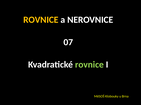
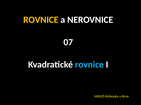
rovnice colour: light green -> light blue (89, 65)
